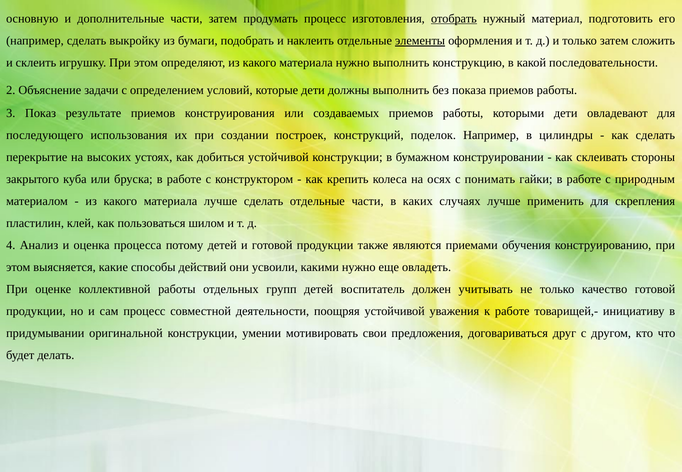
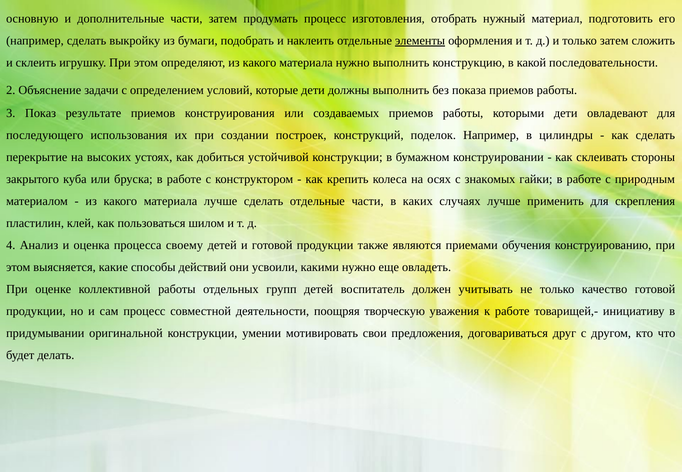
отобрать underline: present -> none (454, 19)
понимать: понимать -> знакомых (490, 179)
потому: потому -> своему (184, 245)
поощряя устойчивой: устойчивой -> творческую (395, 311)
